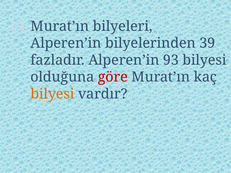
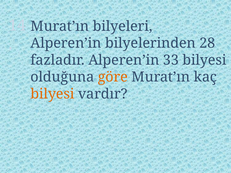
39: 39 -> 28 (207, 43)
93: 93 -> 33 (171, 60)
göre colour: red -> orange (113, 77)
